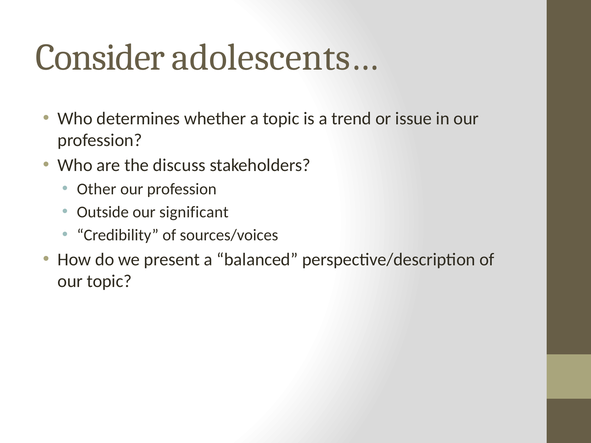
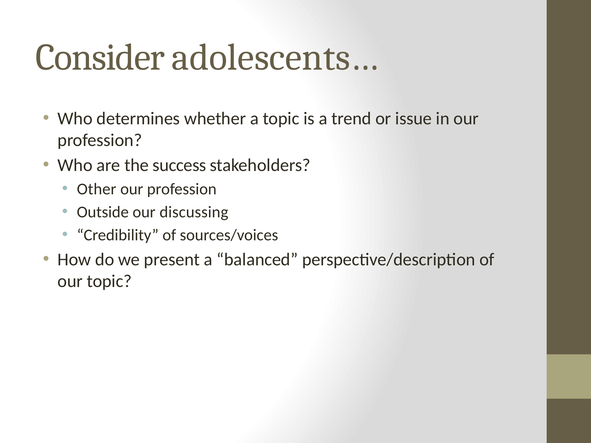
discuss: discuss -> success (179, 165)
significant: significant -> discussing (194, 212)
